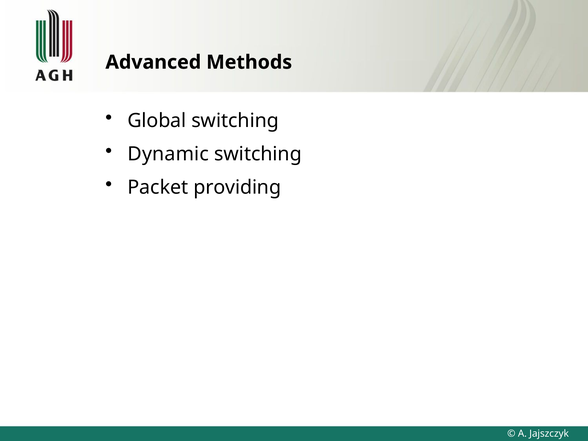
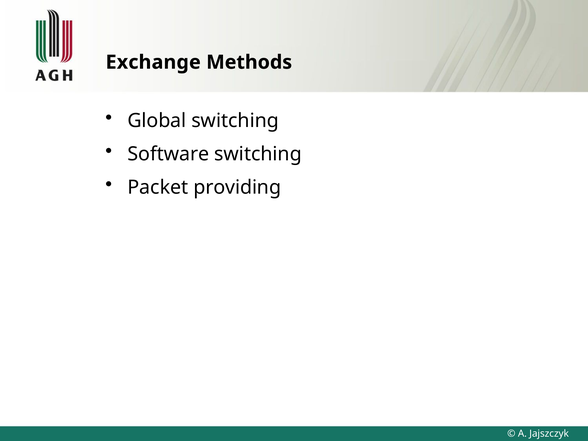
Advanced: Advanced -> Exchange (153, 62)
Dynamic: Dynamic -> Software (168, 154)
